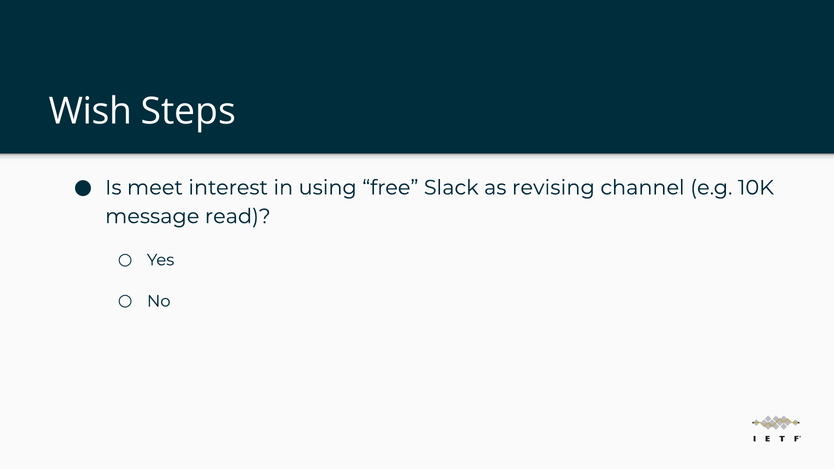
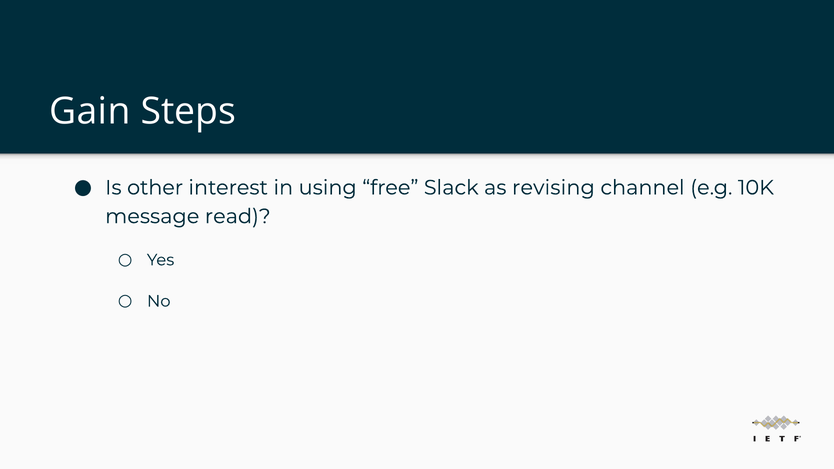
Wish: Wish -> Gain (90, 111)
meet: meet -> other (155, 188)
